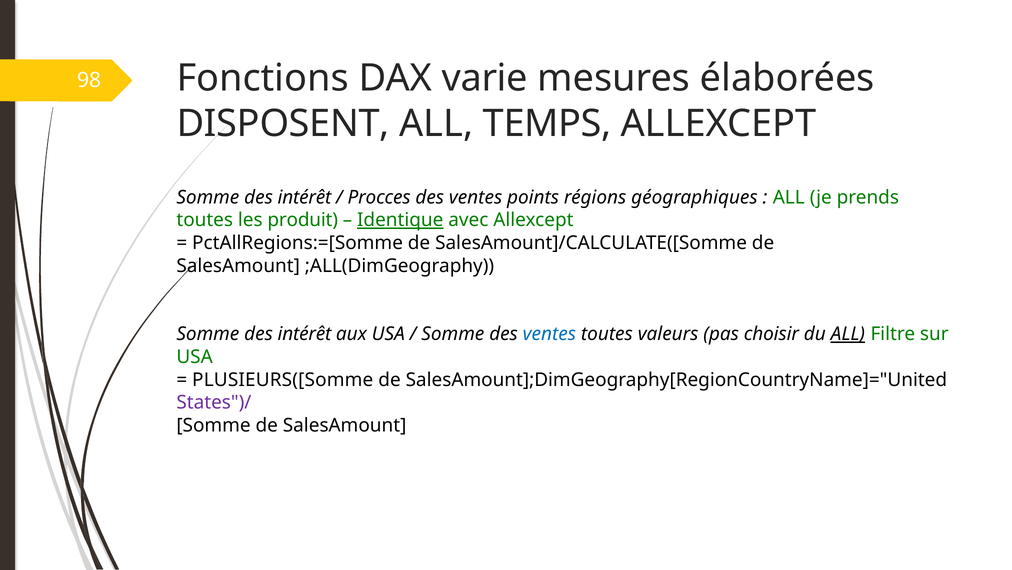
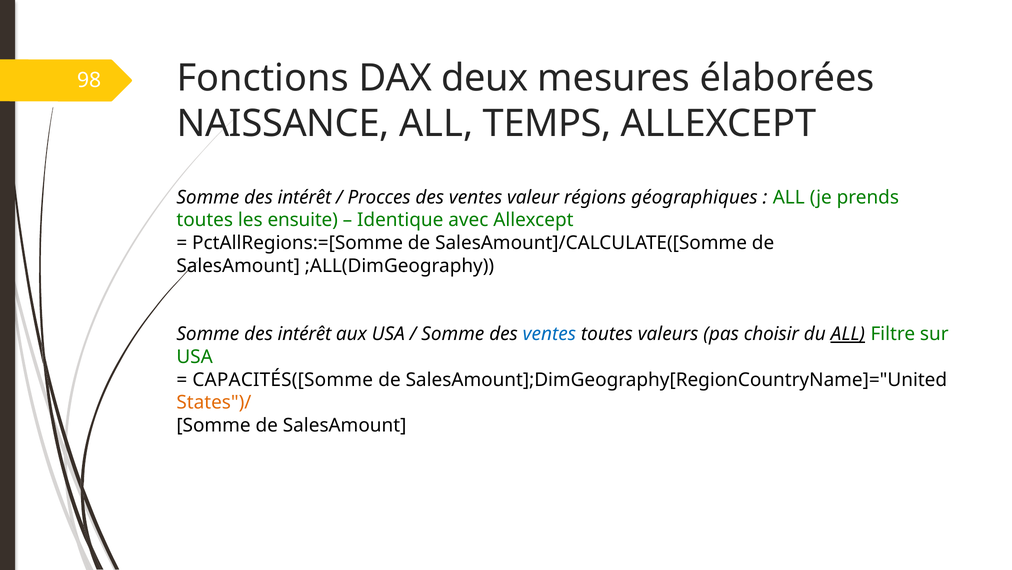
varie: varie -> deux (485, 78)
DISPOSENT: DISPOSENT -> NAISSANCE (283, 124)
points: points -> valeur (533, 197)
produit: produit -> ensuite (303, 220)
Identique underline: present -> none (400, 220)
PLUSIEURS([Somme: PLUSIEURS([Somme -> CAPACITÉS([Somme (283, 379)
States")/ colour: purple -> orange (214, 402)
